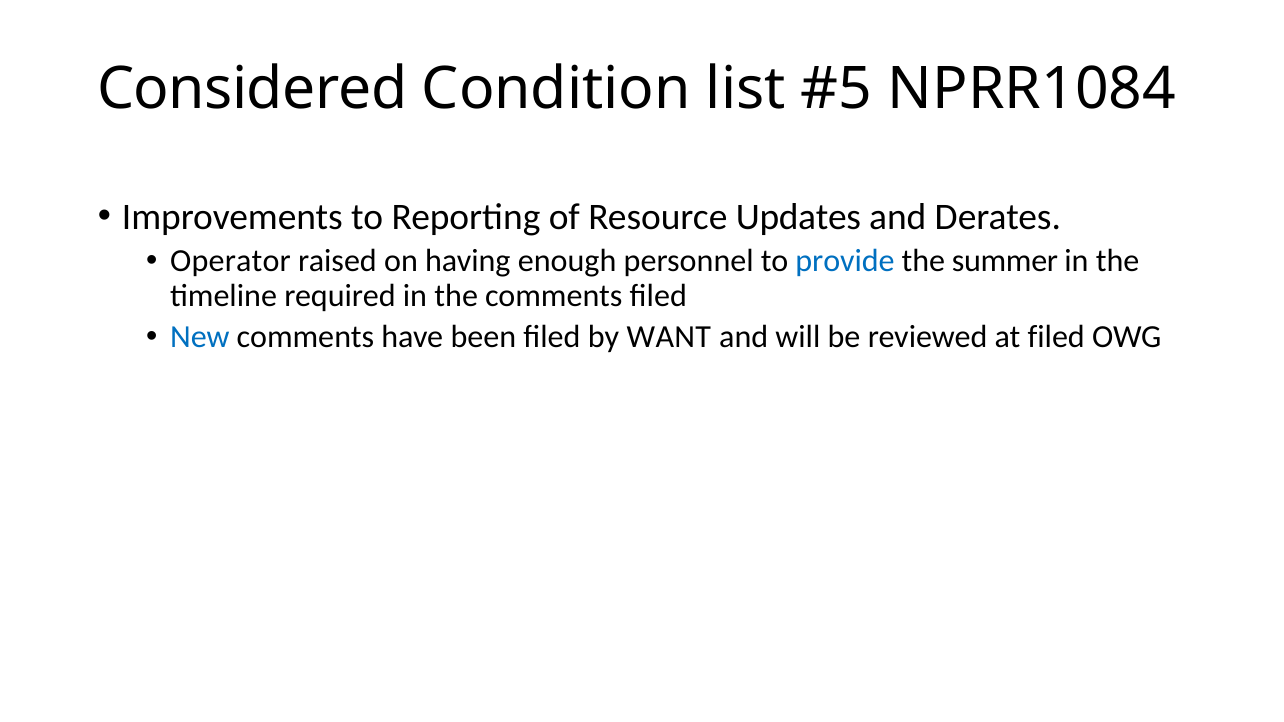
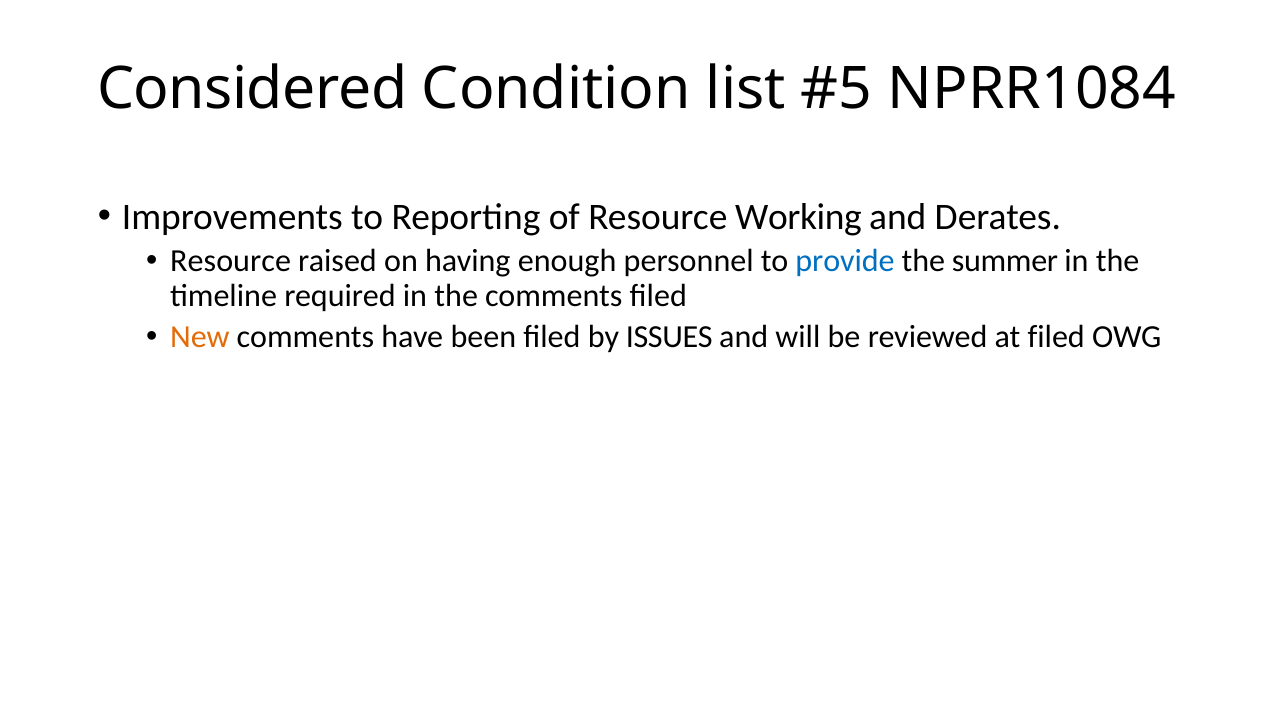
Updates: Updates -> Working (798, 217)
Operator: Operator -> Resource (231, 261)
New colour: blue -> orange (200, 337)
WANT: WANT -> ISSUES (669, 337)
